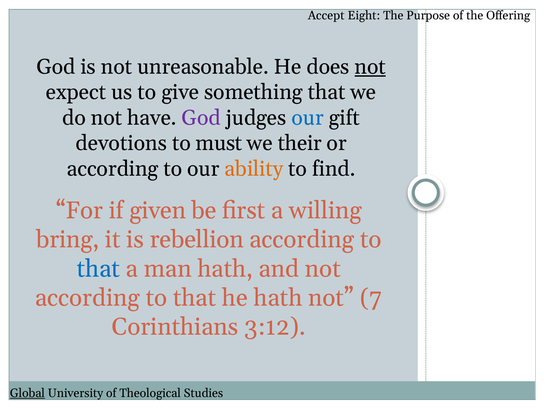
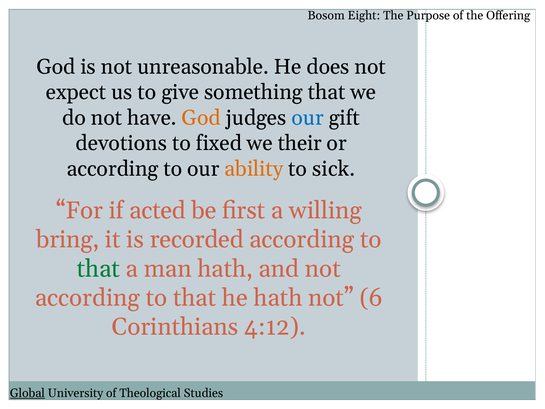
Accept: Accept -> Bosom (326, 15)
not underline: present -> none (370, 67)
God colour: purple -> orange (201, 118)
must: must -> fixed (219, 143)
find: find -> sick (334, 169)
given: given -> acted (158, 210)
rebellion: rebellion -> recorded (197, 240)
that colour: blue -> green (98, 269)
7: 7 -> 6 (371, 298)
3:12: 3:12 -> 4:12 (275, 327)
